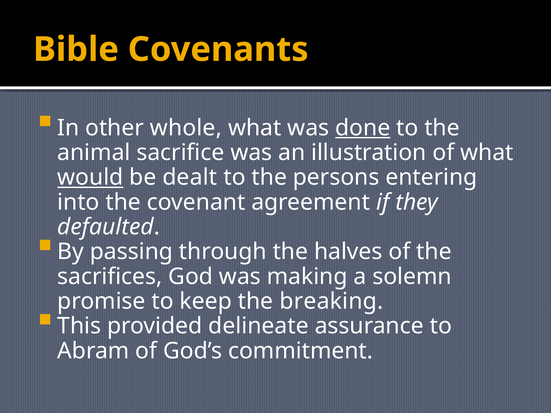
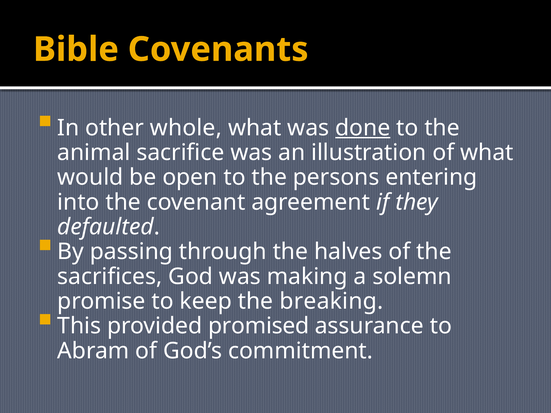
would underline: present -> none (90, 177)
dealt: dealt -> open (190, 177)
delineate: delineate -> promised (259, 326)
